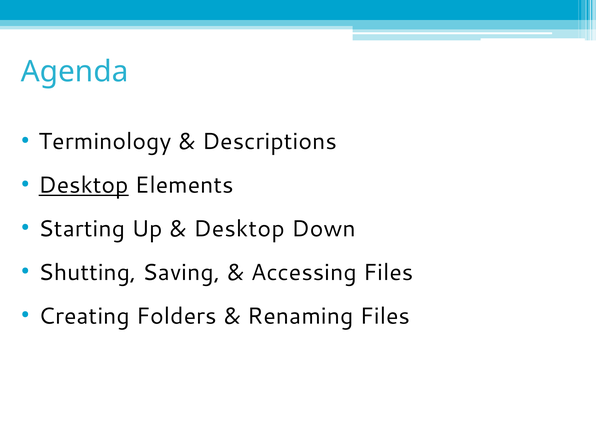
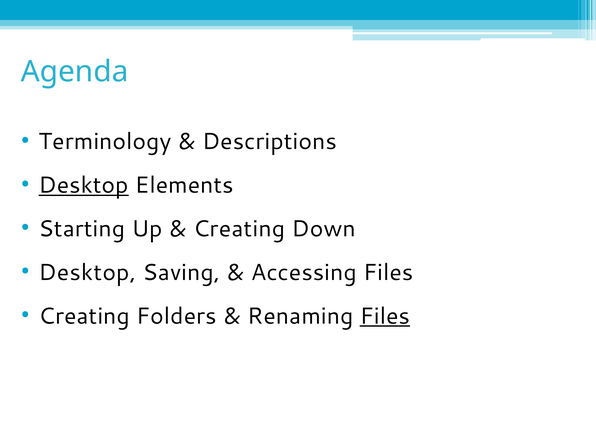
Desktop: Desktop -> Creating (239, 229)
Shutting: Shutting -> Desktop (87, 272)
Files underline: none -> present (385, 316)
